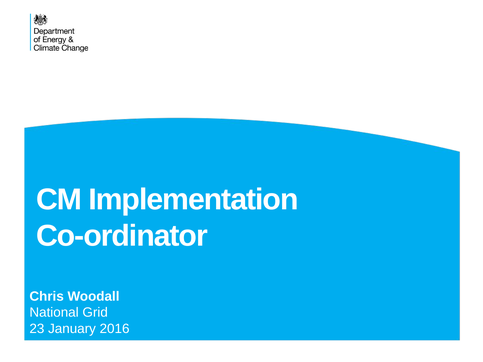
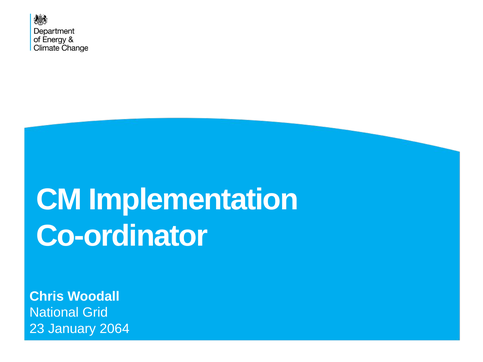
2016: 2016 -> 2064 (115, 329)
